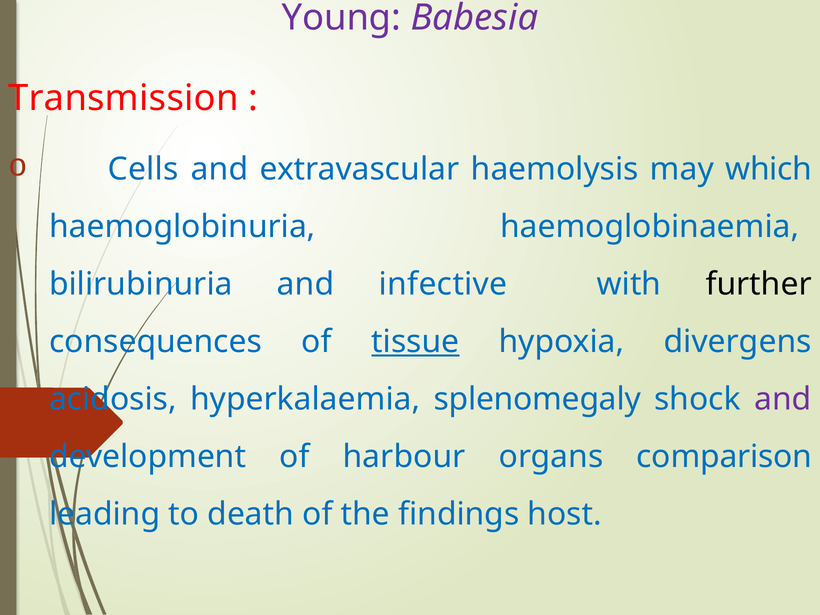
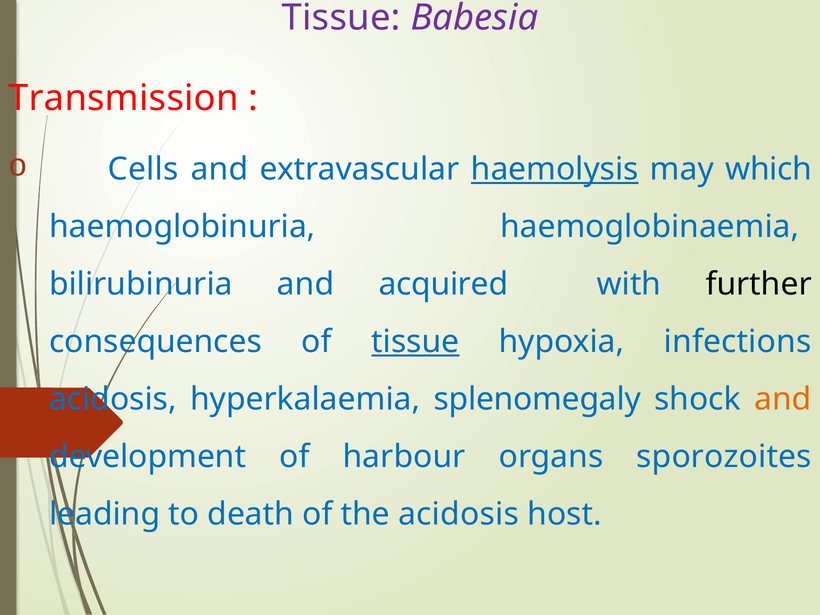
Young: Young -> Tissue (341, 18)
haemolysis underline: none -> present (555, 169)
infective: infective -> acquired (443, 284)
divergens: divergens -> infections (738, 342)
and colour: purple -> orange (783, 399)
comparison: comparison -> sporozoites (724, 457)
the findings: findings -> acidosis (459, 514)
